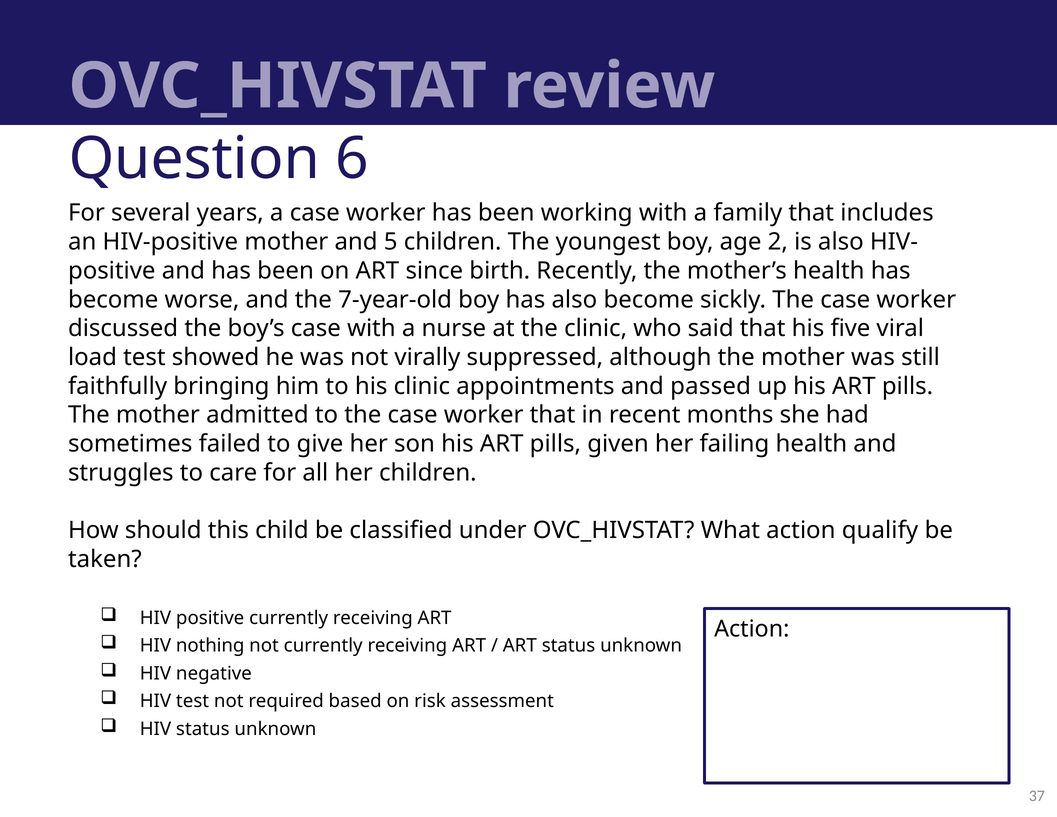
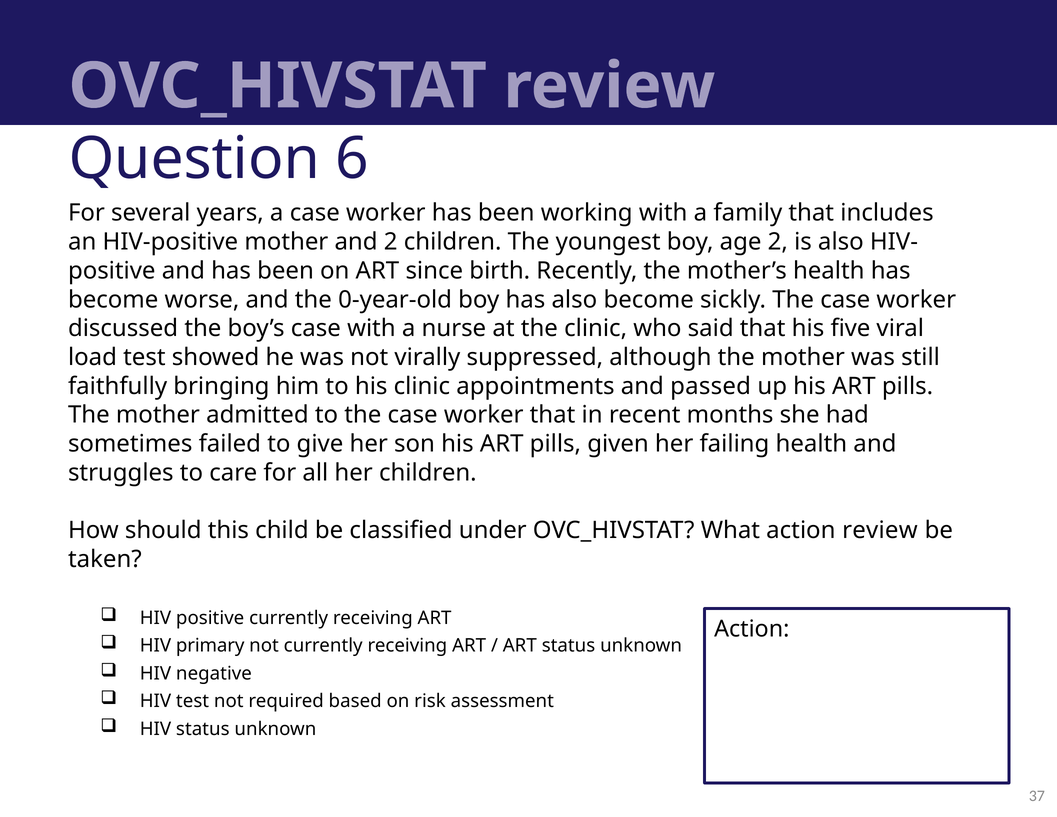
and 5: 5 -> 2 (391, 242)
7-year-old: 7-year-old -> 0-year-old (395, 299)
action qualify: qualify -> review (880, 530)
nothing: nothing -> primary (210, 646)
